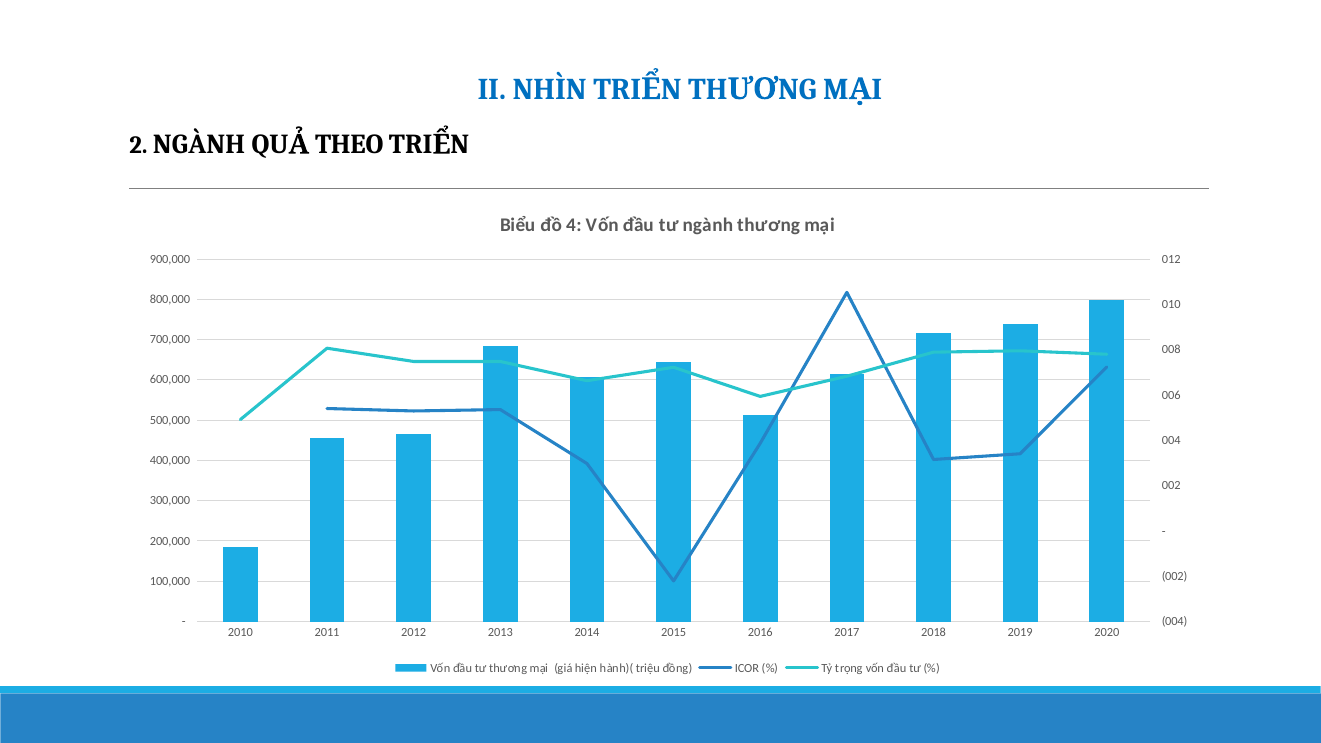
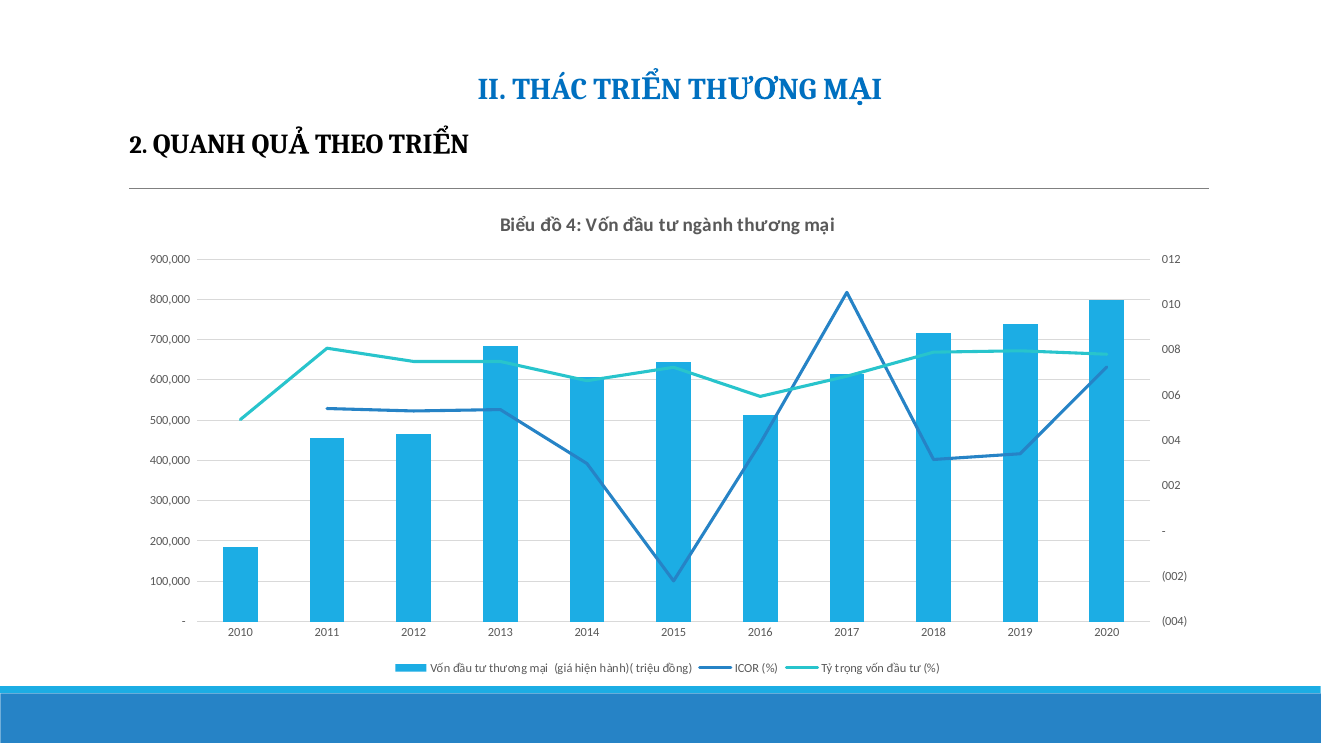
NHÌN: NHÌN -> THÁC (550, 89)
2 NGÀNH: NGÀNH -> QUANH (199, 144)
